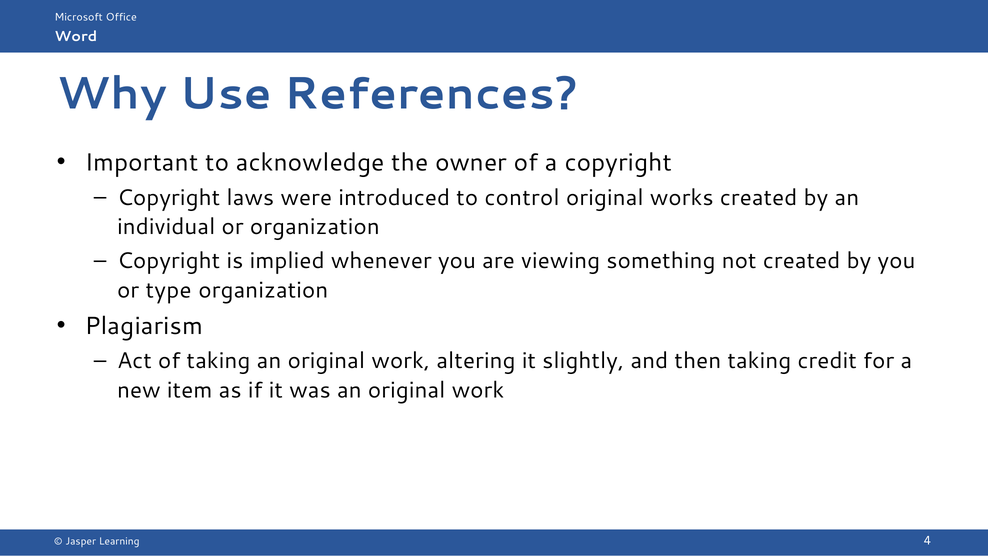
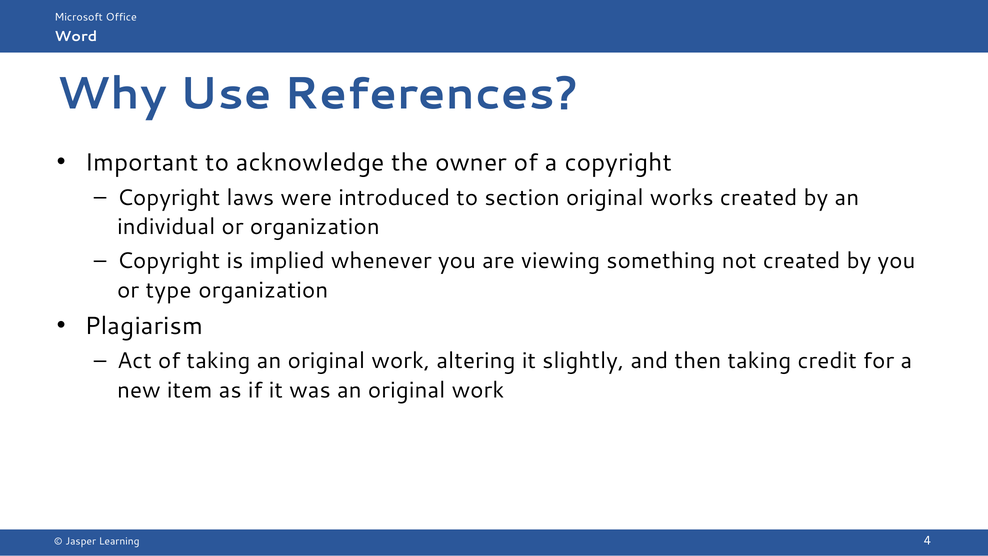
control: control -> section (522, 198)
